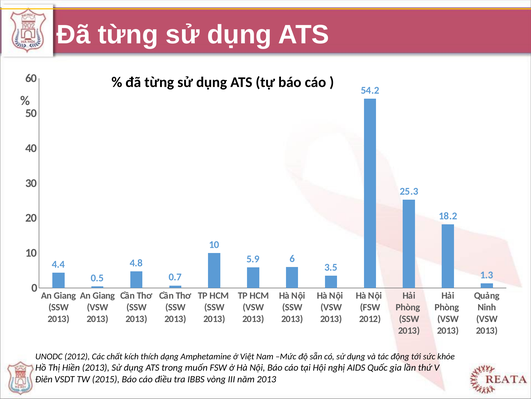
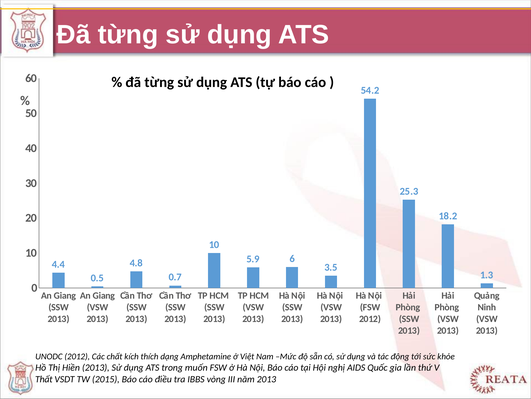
Điên: Điên -> Thất (44, 378)
